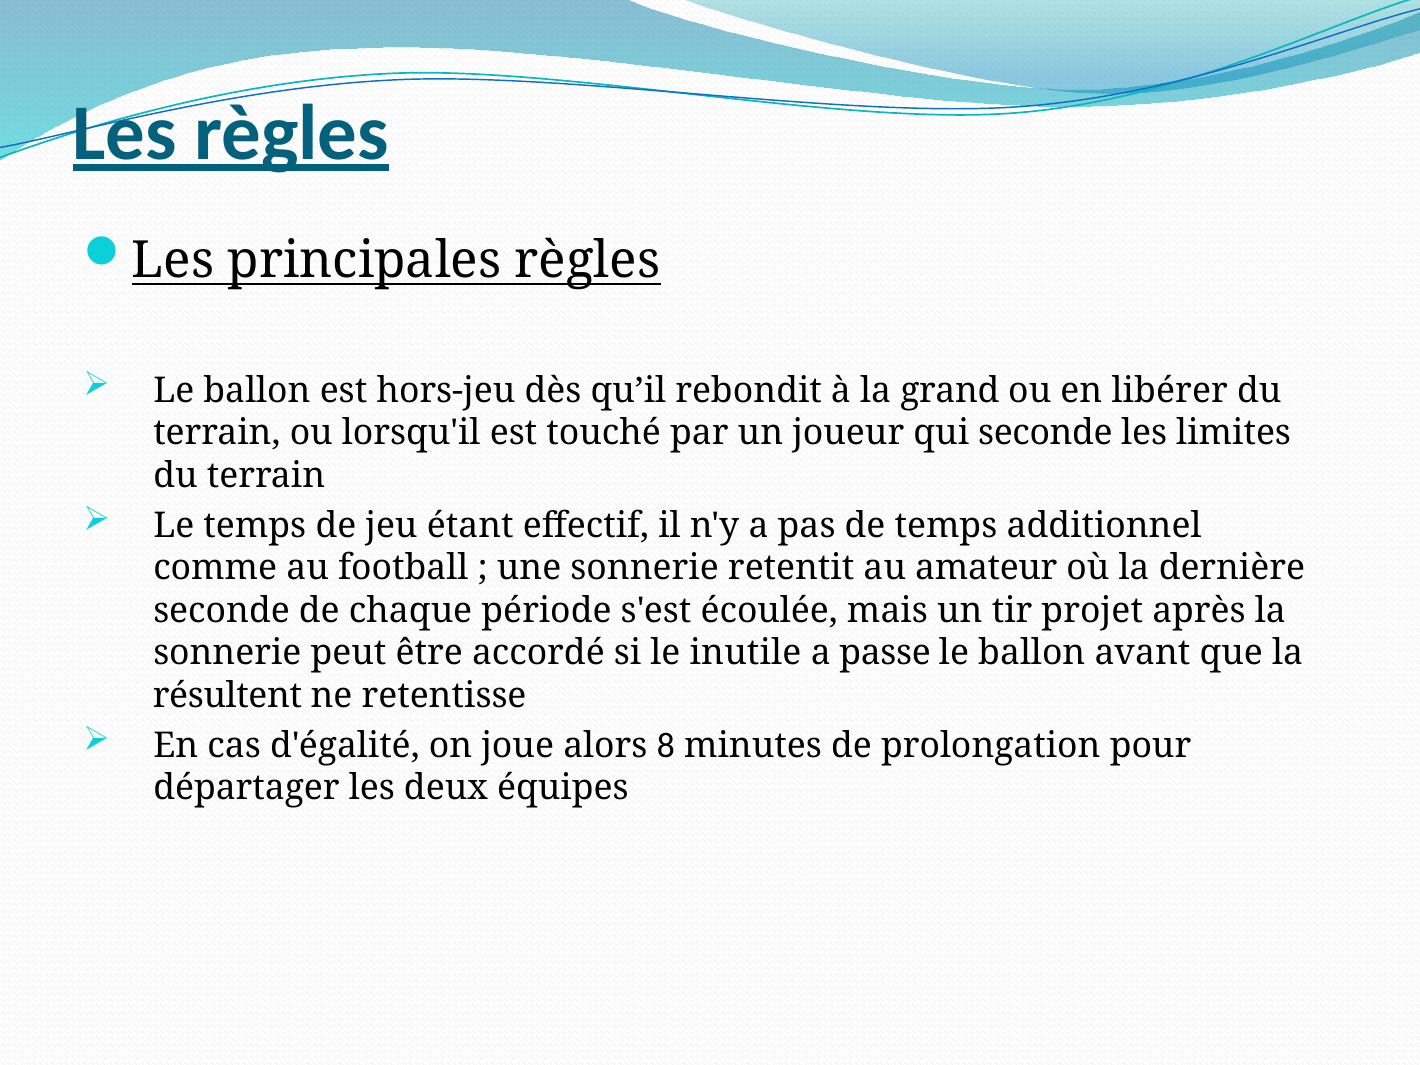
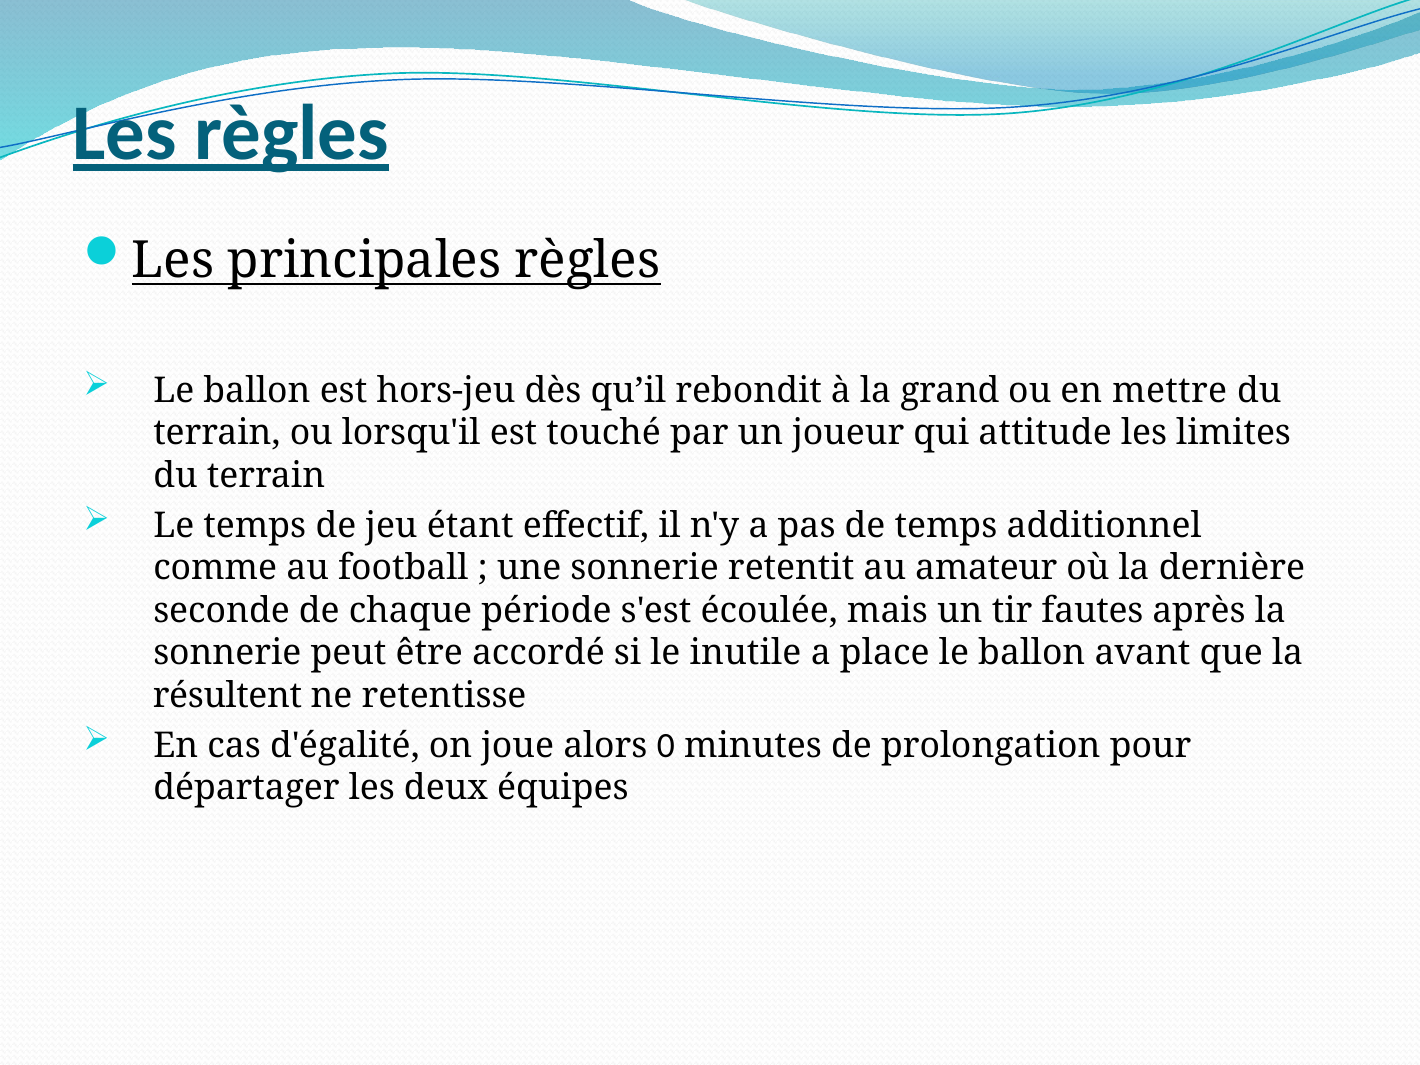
libérer: libérer -> mettre (1170, 390)
qui seconde: seconde -> attitude (1045, 433)
projet: projet -> fautes (1092, 611)
passe: passe -> place (885, 653)
8: 8 -> 0 (666, 745)
